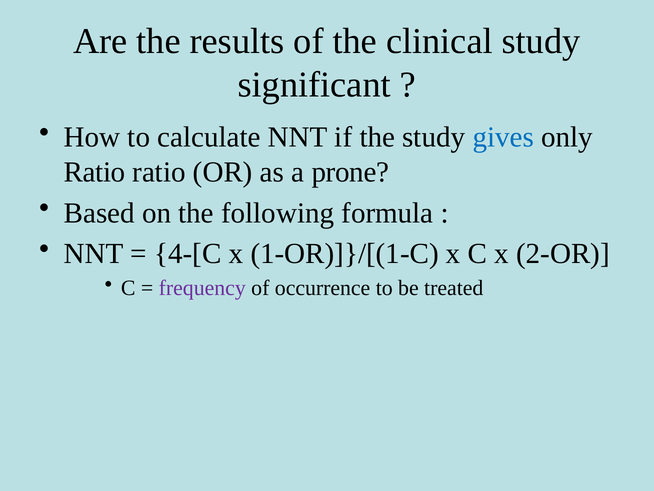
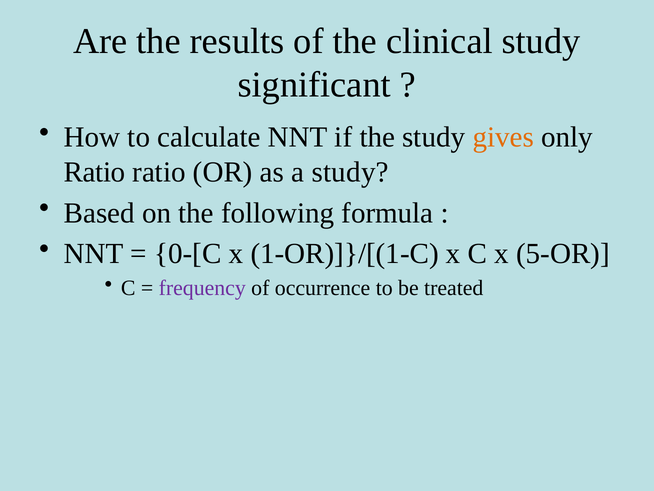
gives colour: blue -> orange (503, 137)
a prone: prone -> study (350, 172)
4-[C: 4-[C -> 0-[C (188, 254)
2-OR: 2-OR -> 5-OR (563, 254)
